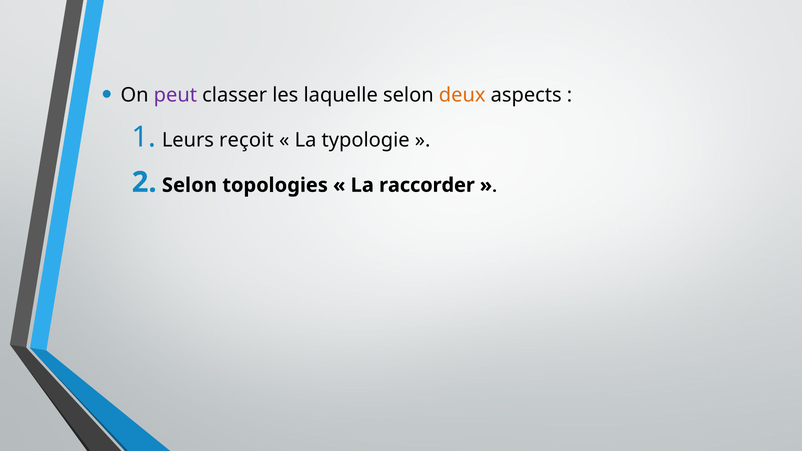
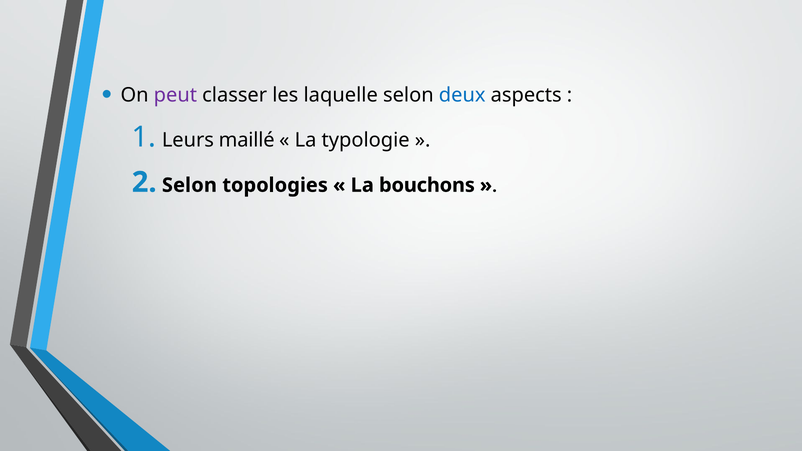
deux colour: orange -> blue (462, 95)
reçoit: reçoit -> maillé (247, 140)
raccorder: raccorder -> bouchons (427, 185)
